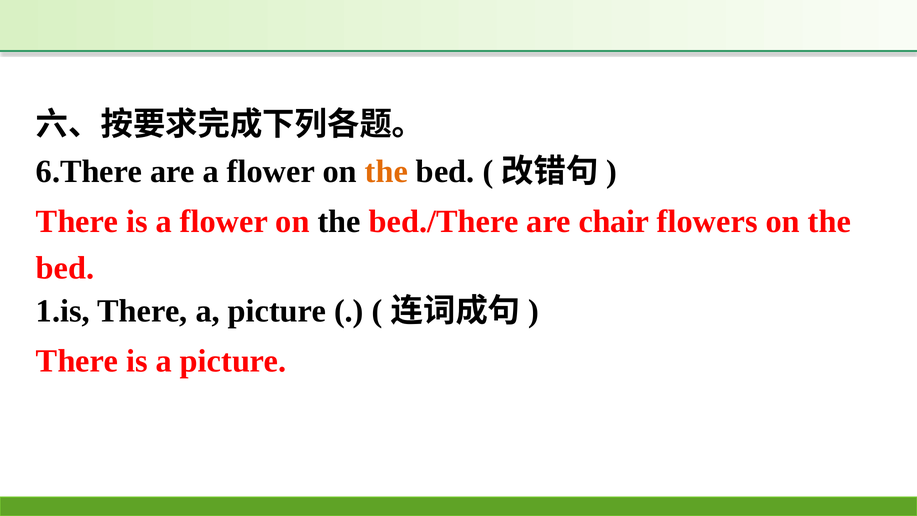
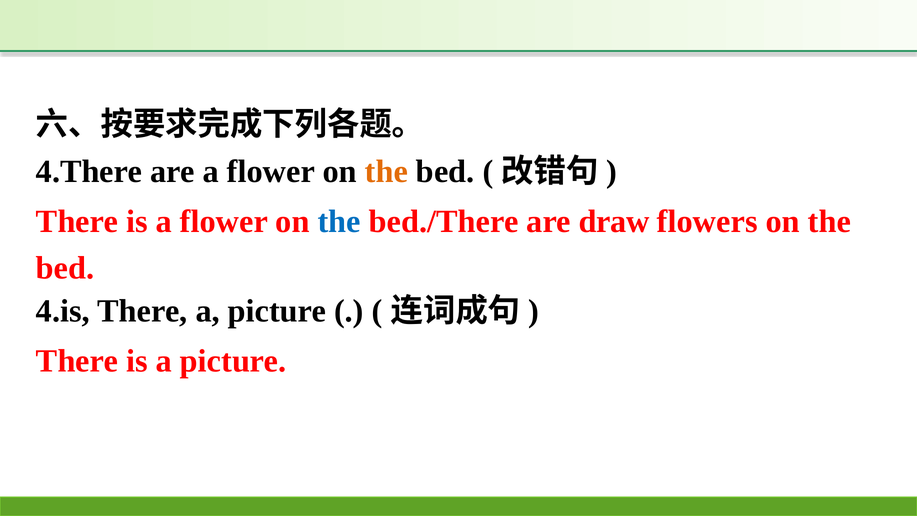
6.There: 6.There -> 4.There (89, 171)
the colour: black -> blue (339, 221)
chair: chair -> draw (614, 221)
1.is: 1.is -> 4.is (63, 311)
